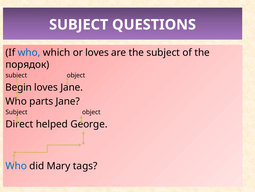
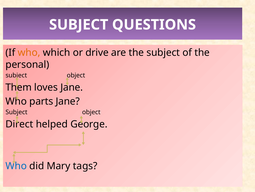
who colour: blue -> orange (29, 53)
or loves: loves -> drive (97, 53)
порядок: порядок -> personal (27, 64)
Begin: Begin -> Them (19, 87)
